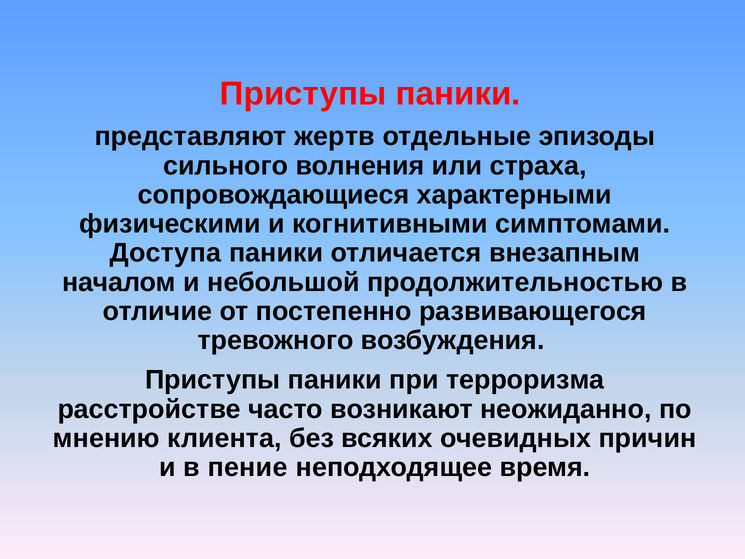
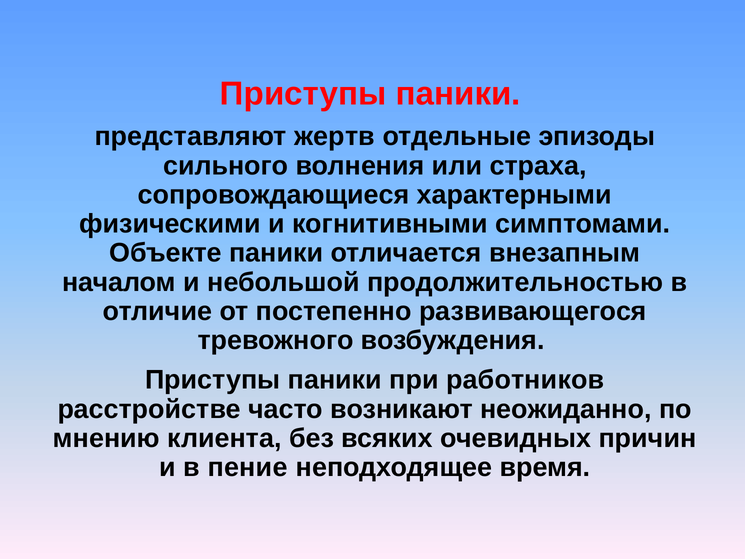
Доступа: Доступа -> Объекте (166, 253)
терроризма: терроризма -> работников (525, 380)
